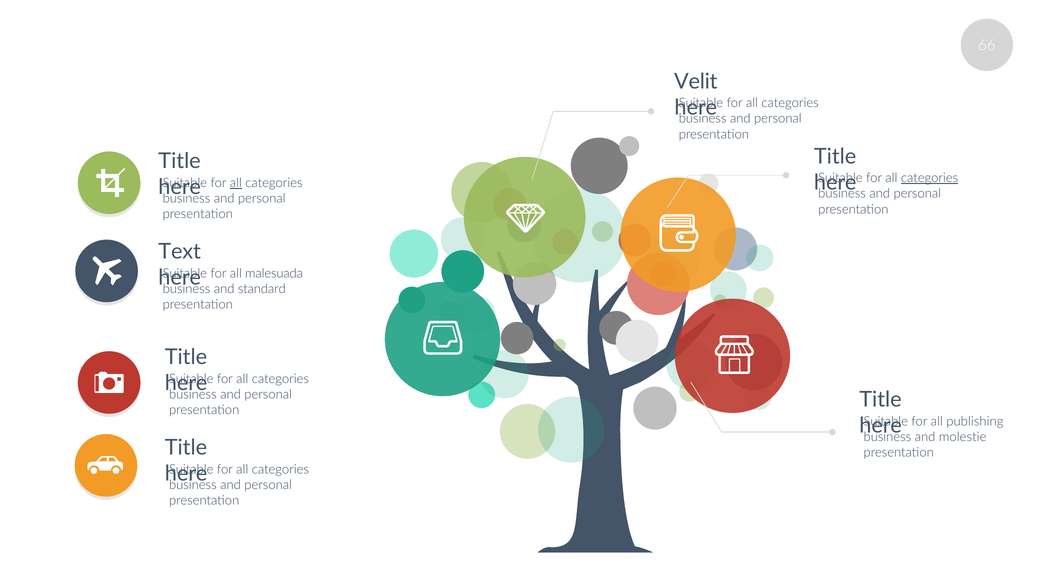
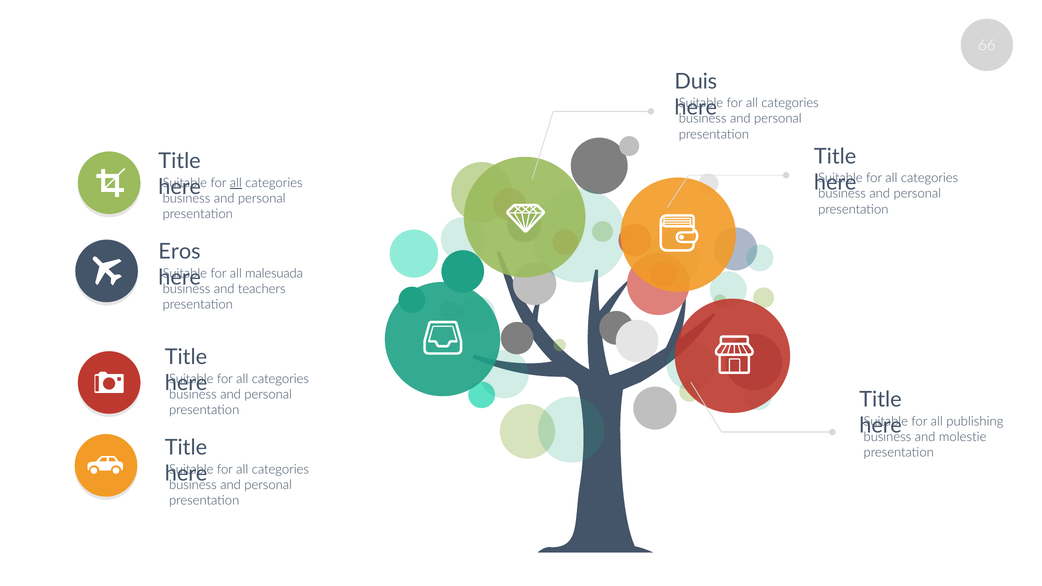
Velit: Velit -> Duis (696, 81)
categories underline: present -> none (930, 178)
Text: Text -> Eros (180, 252)
standard: standard -> teachers (262, 289)
